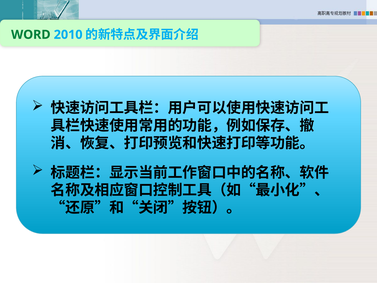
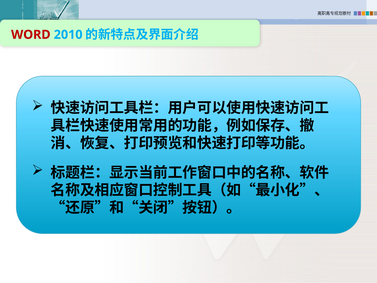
WORD colour: green -> red (31, 35)
